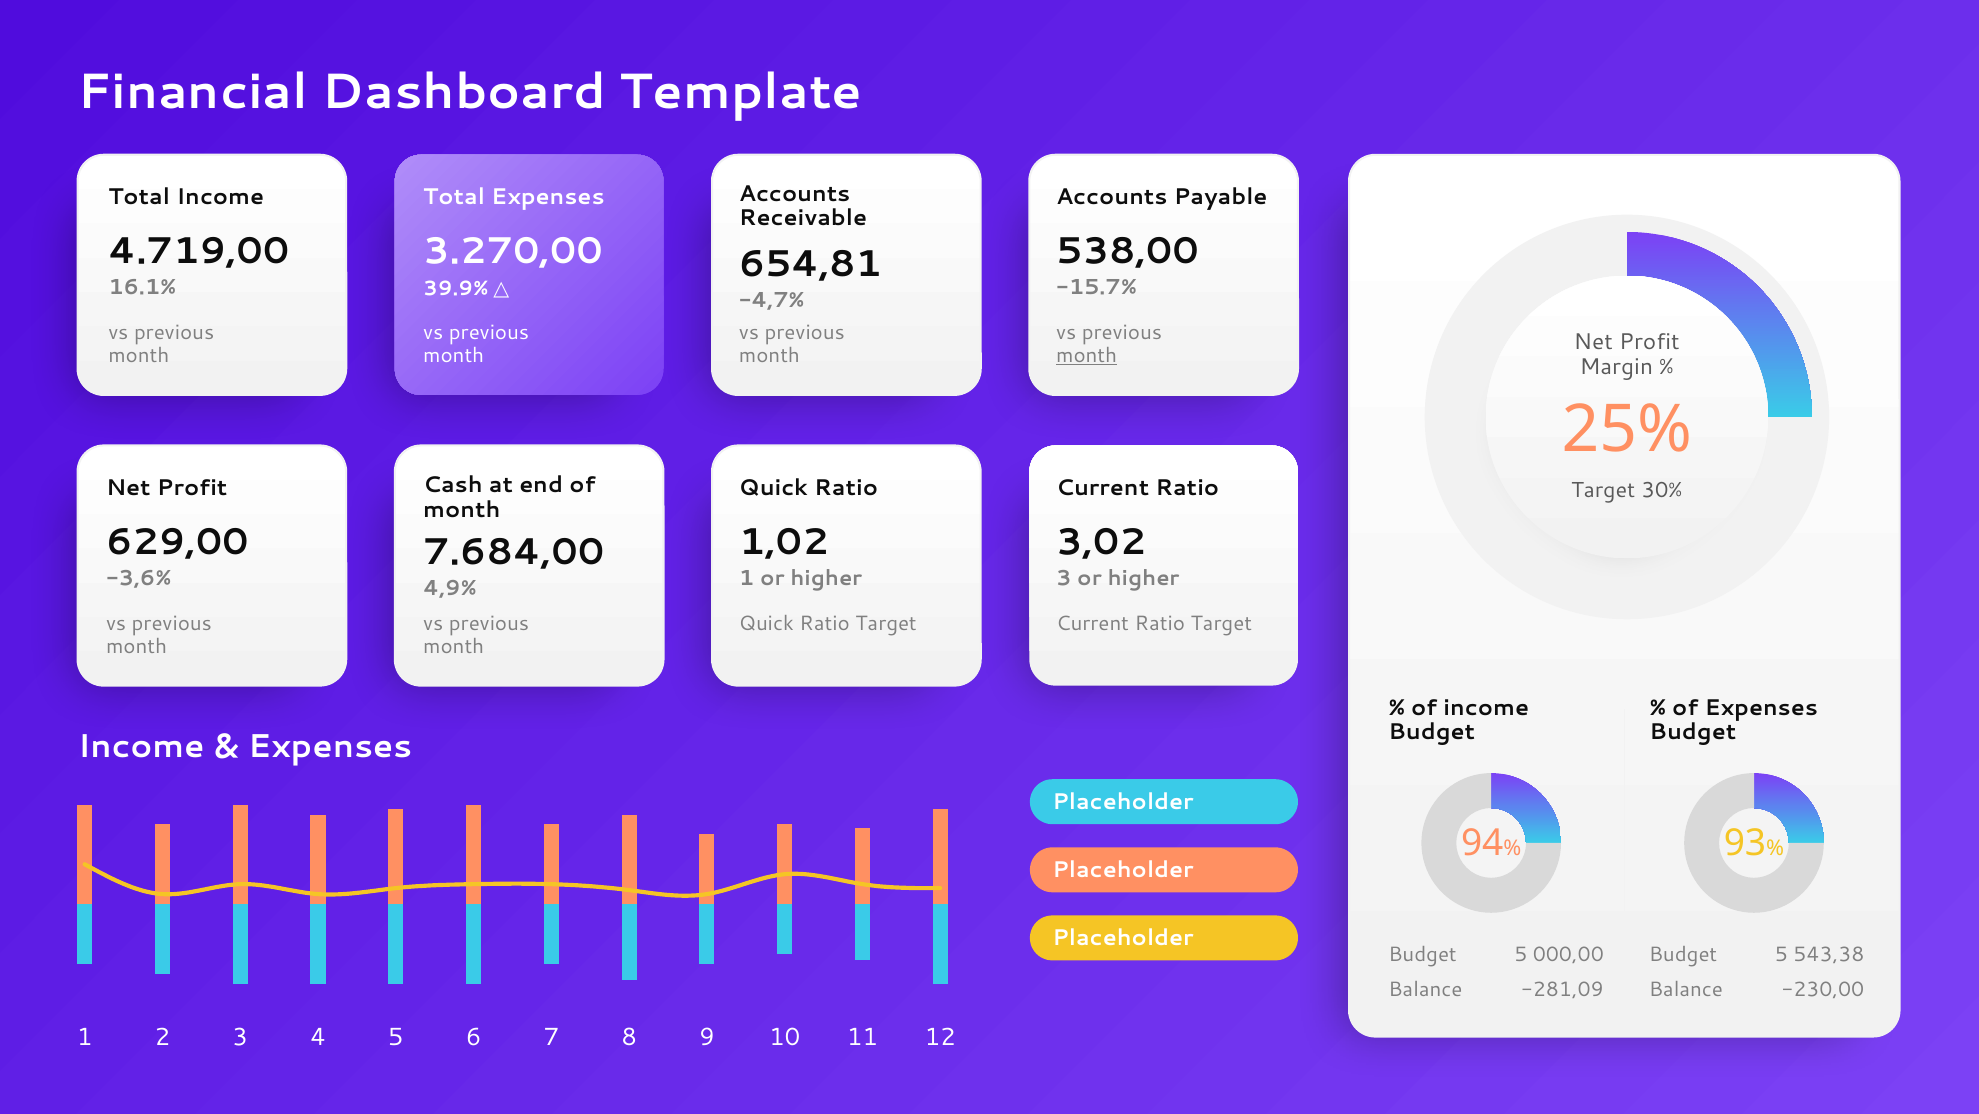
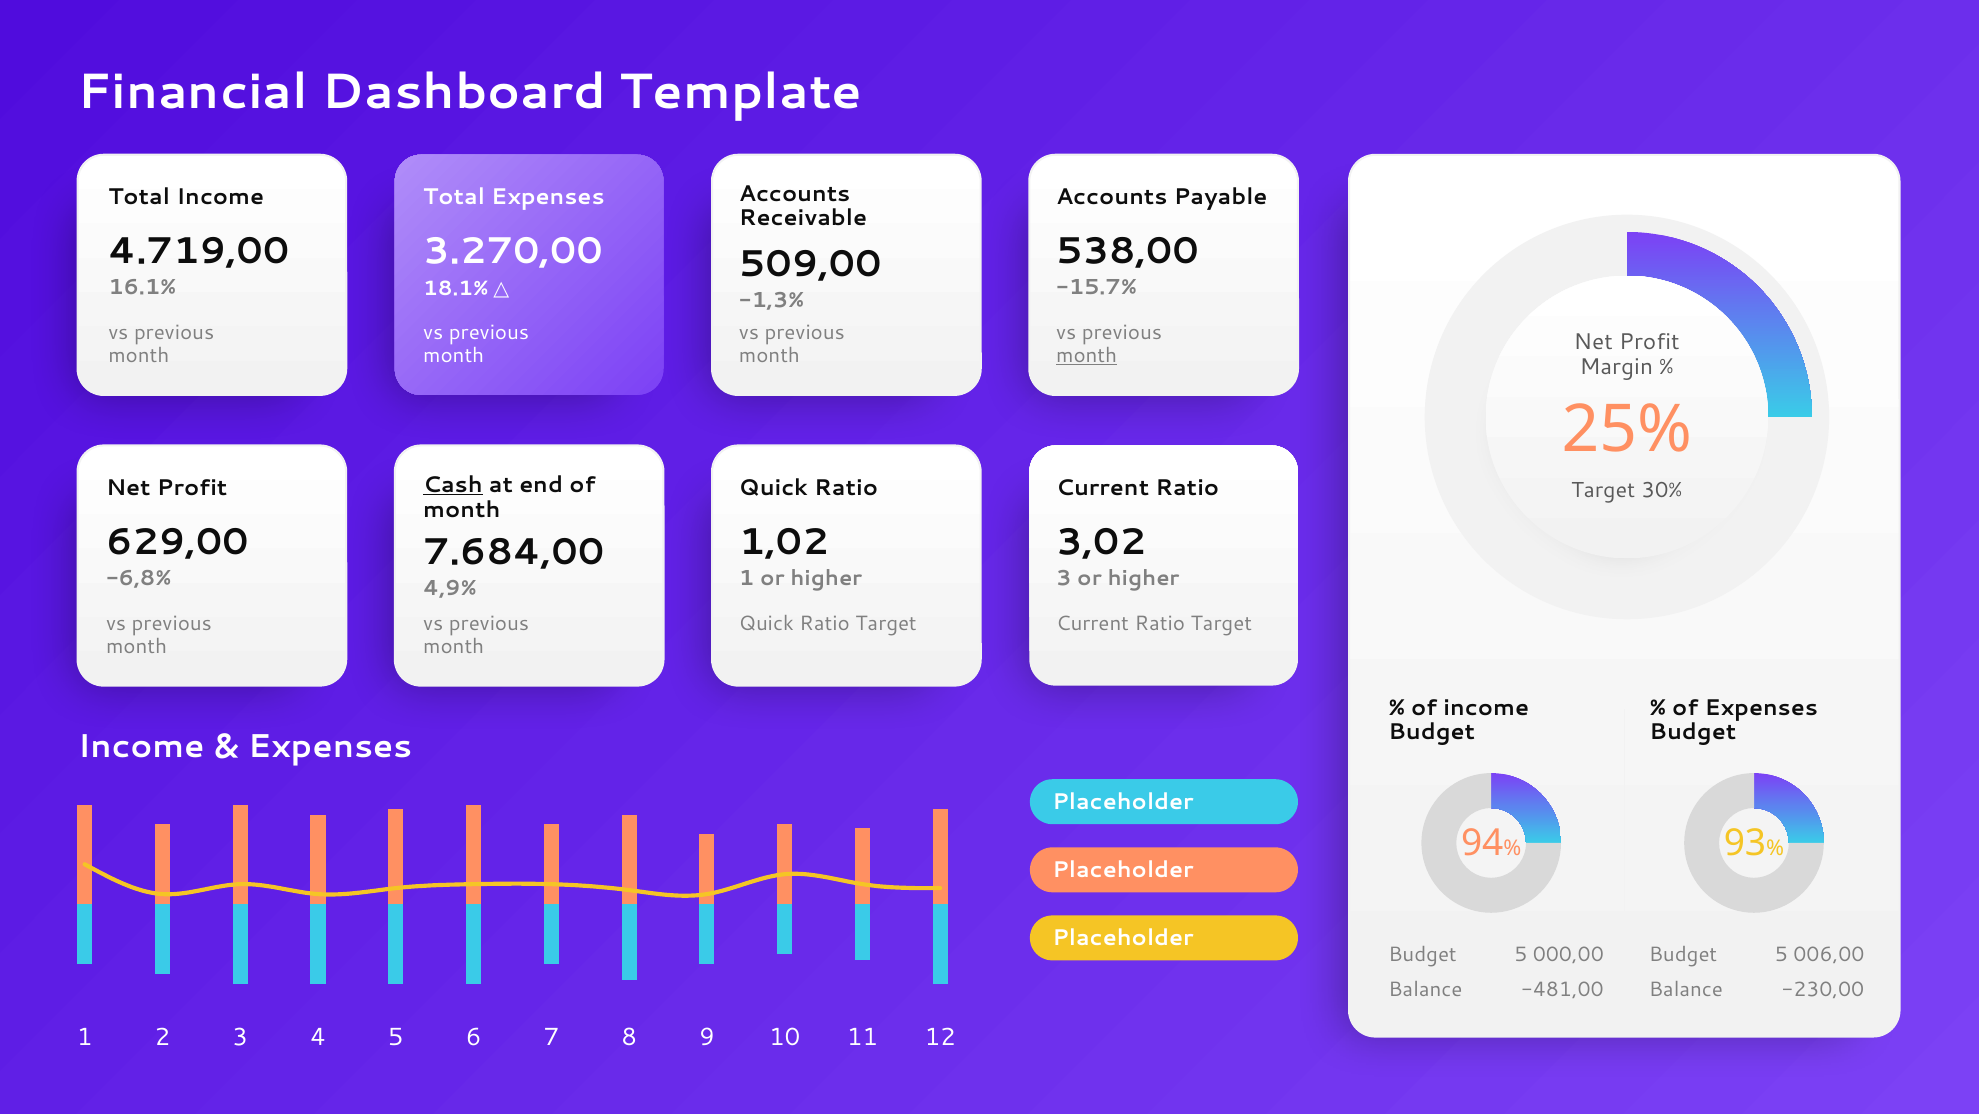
654,81: 654,81 -> 509,00 (810, 264)
39.9%: 39.9% -> 18.1% (456, 288)
-4,7%: -4,7% -> -1,3% (771, 300)
Cash underline: none -> present (453, 485)
-3,6%: -3,6% -> -6,8% (139, 579)
543,38: 543,38 -> 006,00 (1829, 955)
-281,09: -281,09 -> -481,00 (1562, 989)
